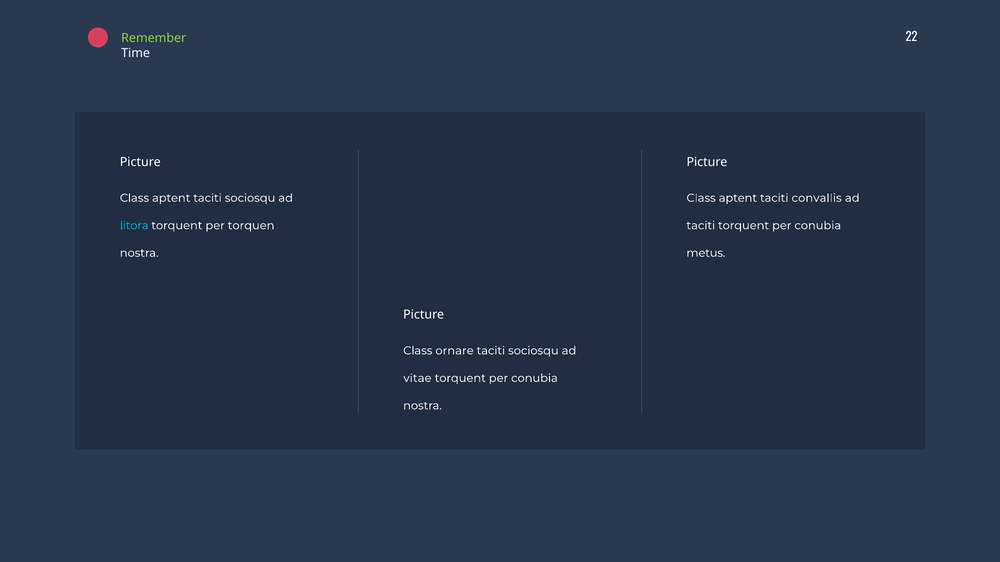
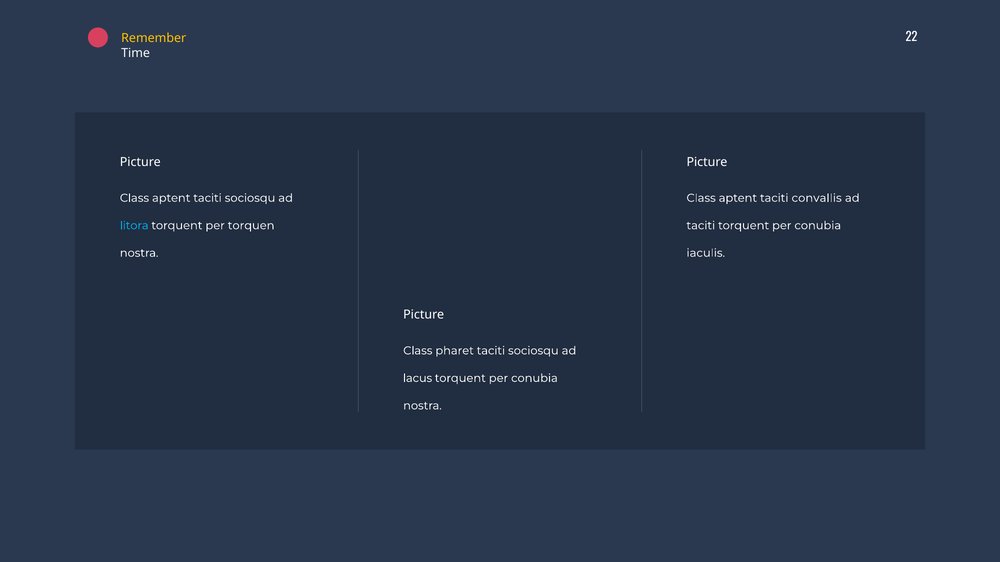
Remember colour: light green -> yellow (154, 38)
metus: metus -> iaculis (706, 253)
ornare: ornare -> pharet (455, 351)
vitae: vitae -> lacus (418, 378)
